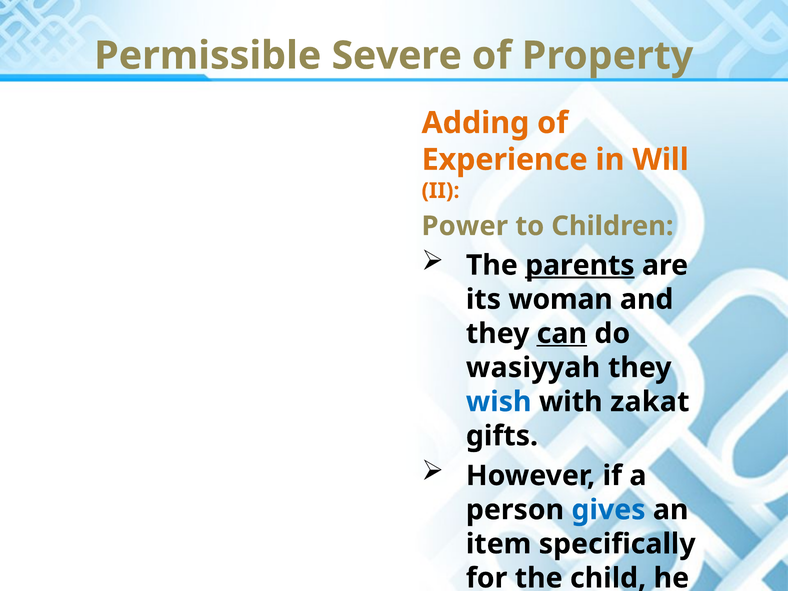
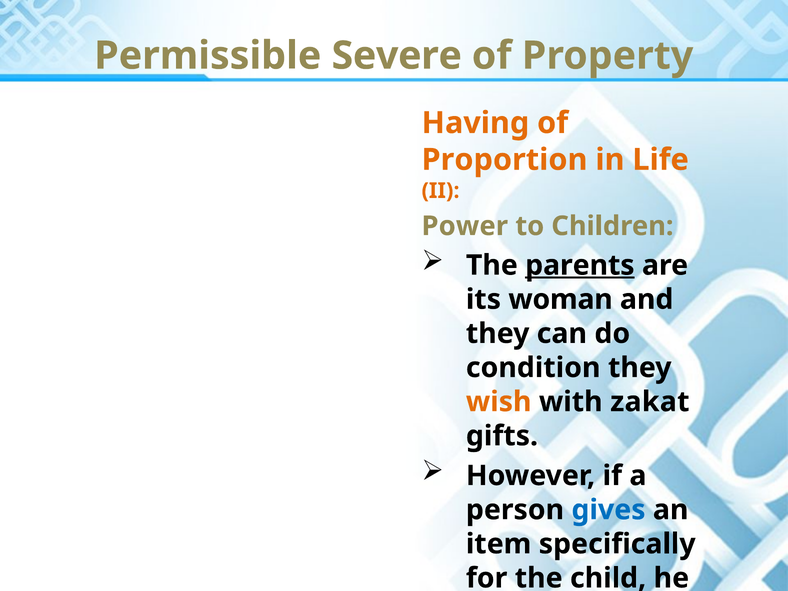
Adding: Adding -> Having (475, 123)
Experience: Experience -> Proportion (505, 160)
in Will: Will -> Life (661, 160)
can underline: present -> none (562, 334)
wasiyyah: wasiyyah -> condition (533, 368)
wish colour: blue -> orange (499, 402)
